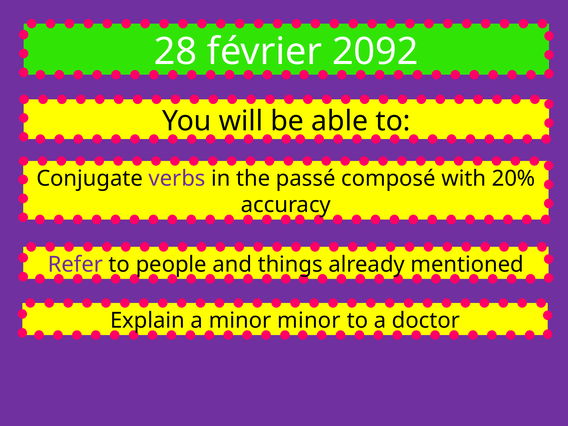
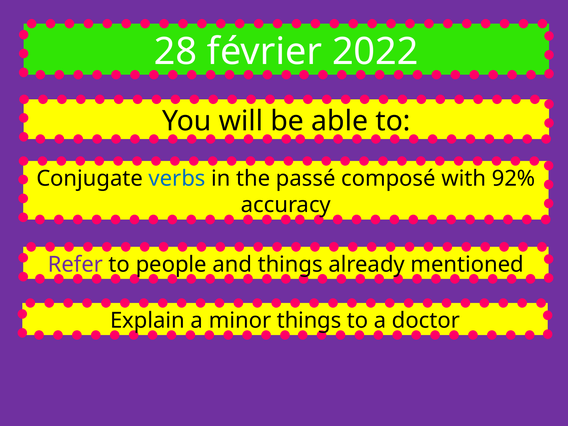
2092: 2092 -> 2022 (375, 52)
verbs colour: purple -> blue (177, 179)
20%: 20% -> 92% (514, 179)
minor minor: minor -> things (309, 321)
